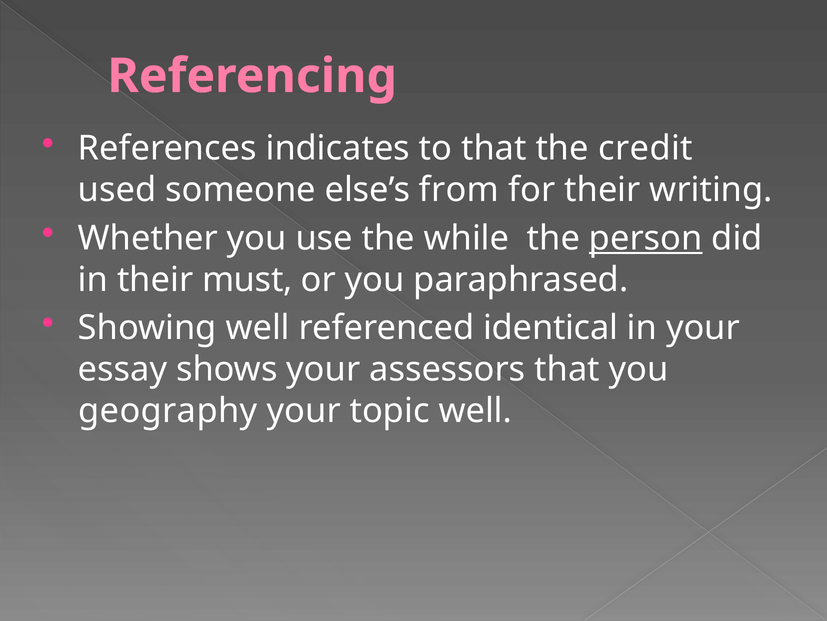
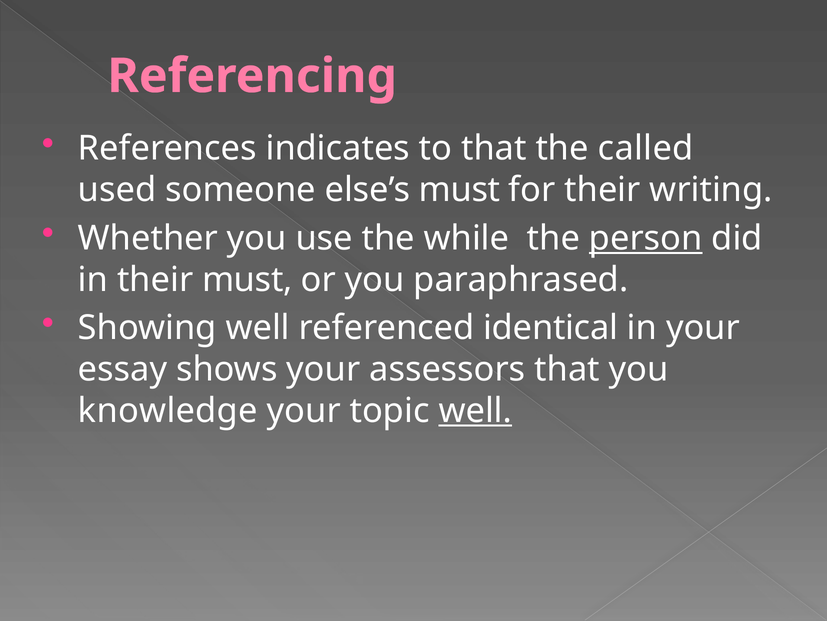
credit: credit -> called (646, 148)
else’s from: from -> must (459, 190)
geography: geography -> knowledge (168, 410)
well underline: none -> present (475, 410)
